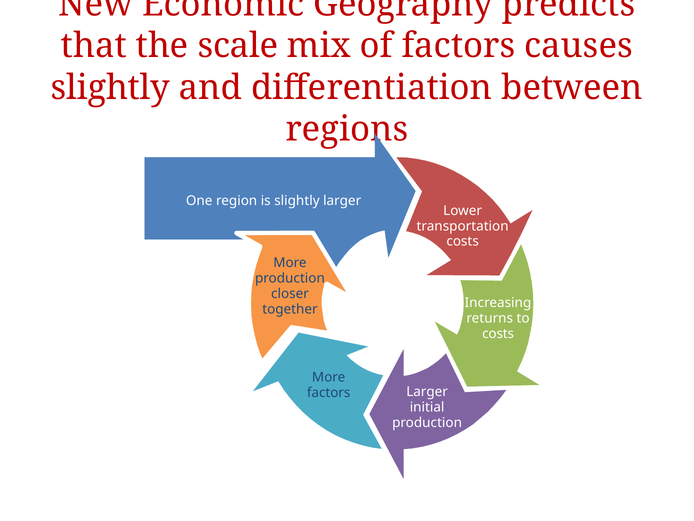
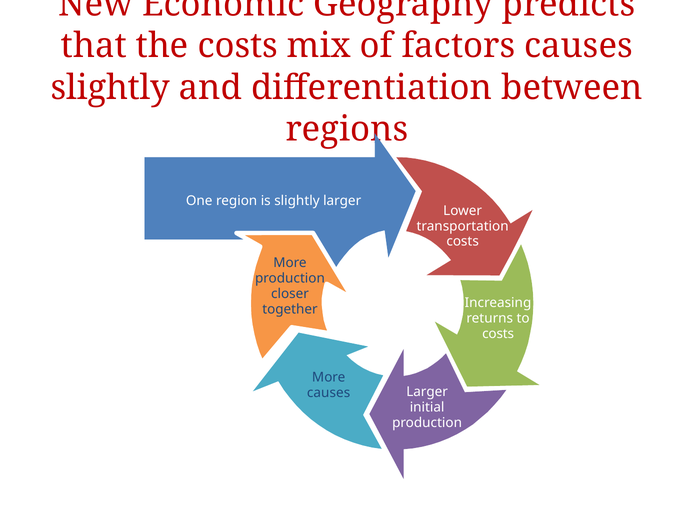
the scale: scale -> costs (238, 46)
factors: factors -> causes (329, 392)
